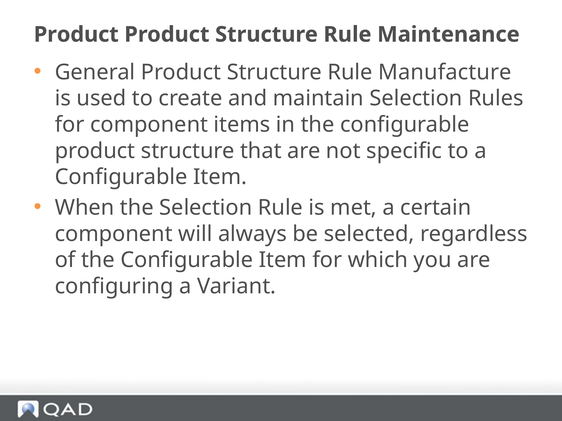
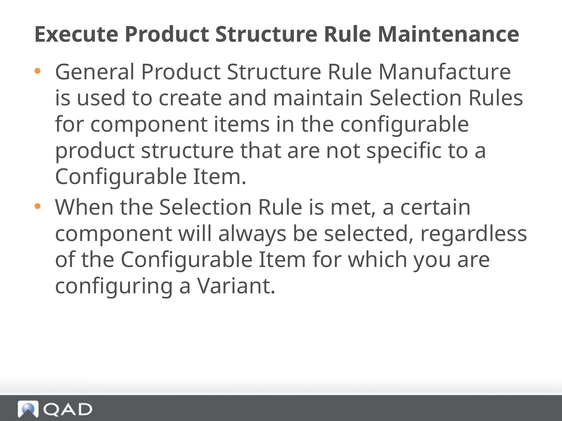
Product: Product -> Execute (76, 35)
